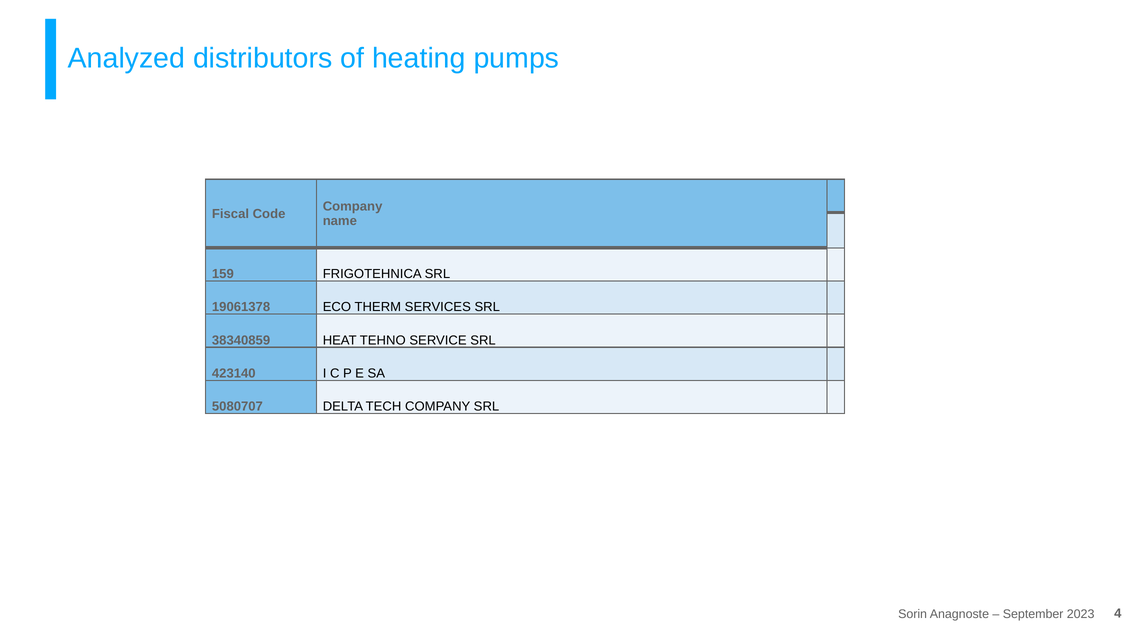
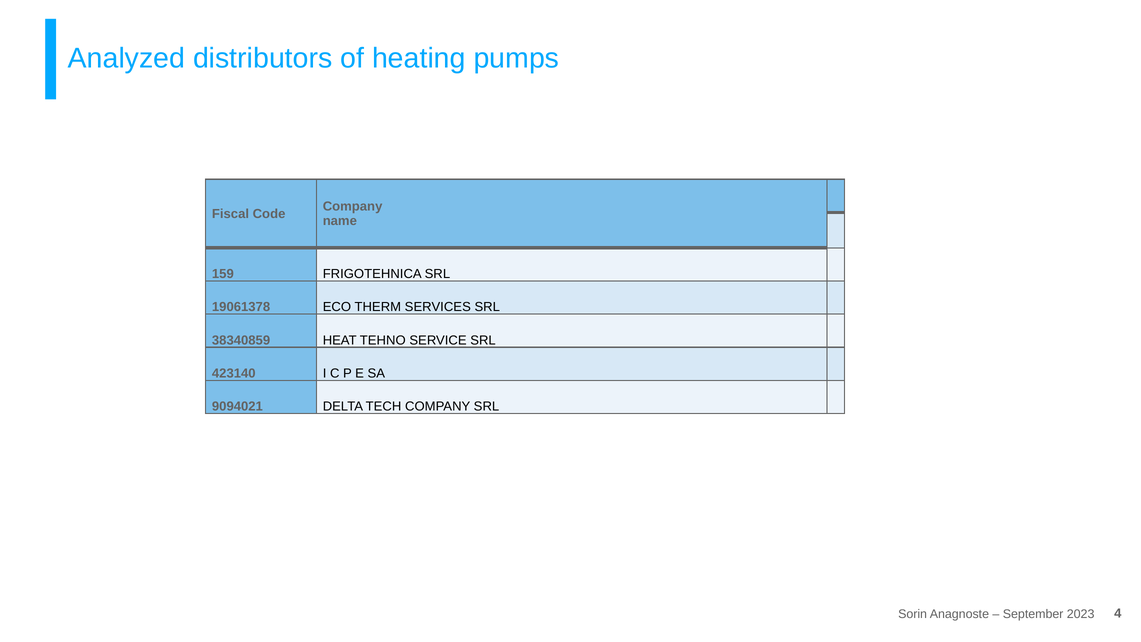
5080707: 5080707 -> 9094021 (237, 406)
